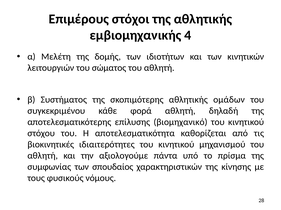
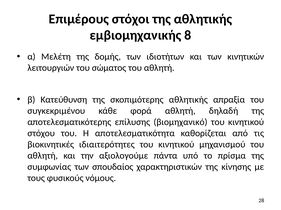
4: 4 -> 8 (188, 35)
Συστήματος: Συστήματος -> Κατεύθυνση (64, 100)
ομάδων: ομάδων -> απραξία (229, 100)
